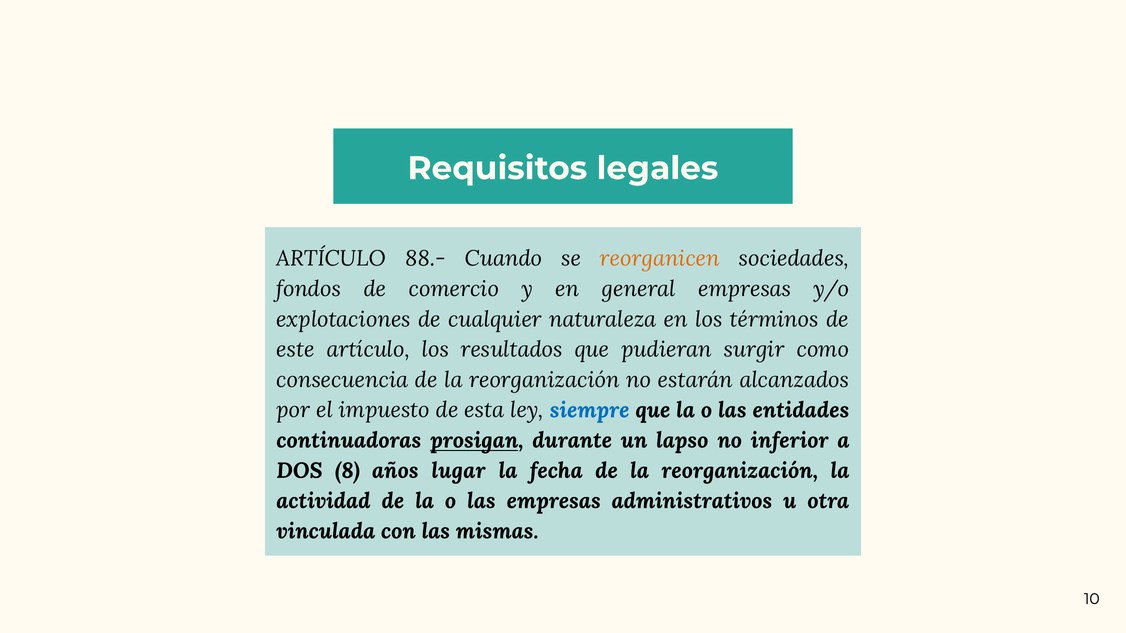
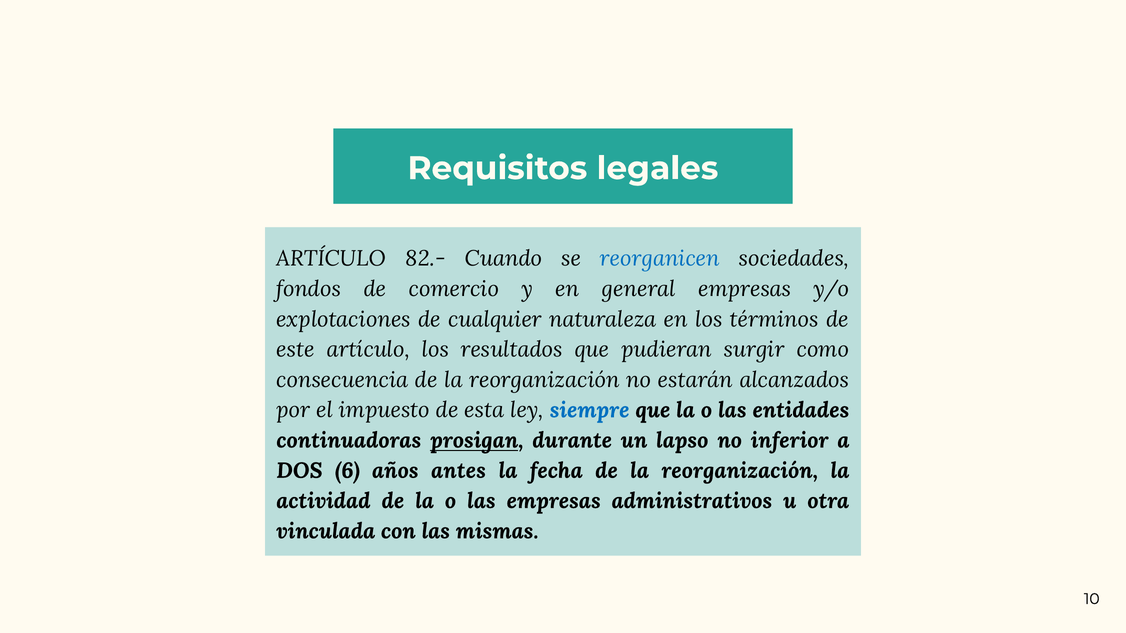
88.-: 88.- -> 82.- (426, 259)
reorganicen colour: orange -> blue (660, 259)
8: 8 -> 6 (348, 471)
lugar: lugar -> antes (459, 471)
